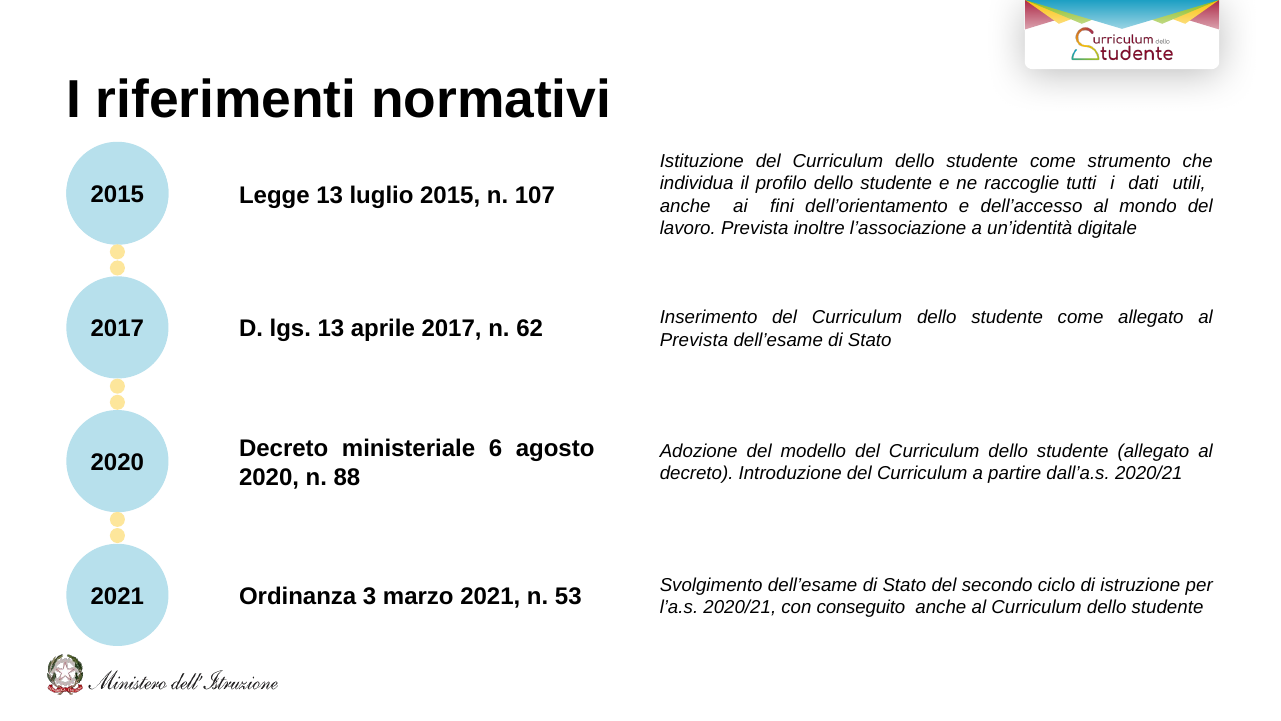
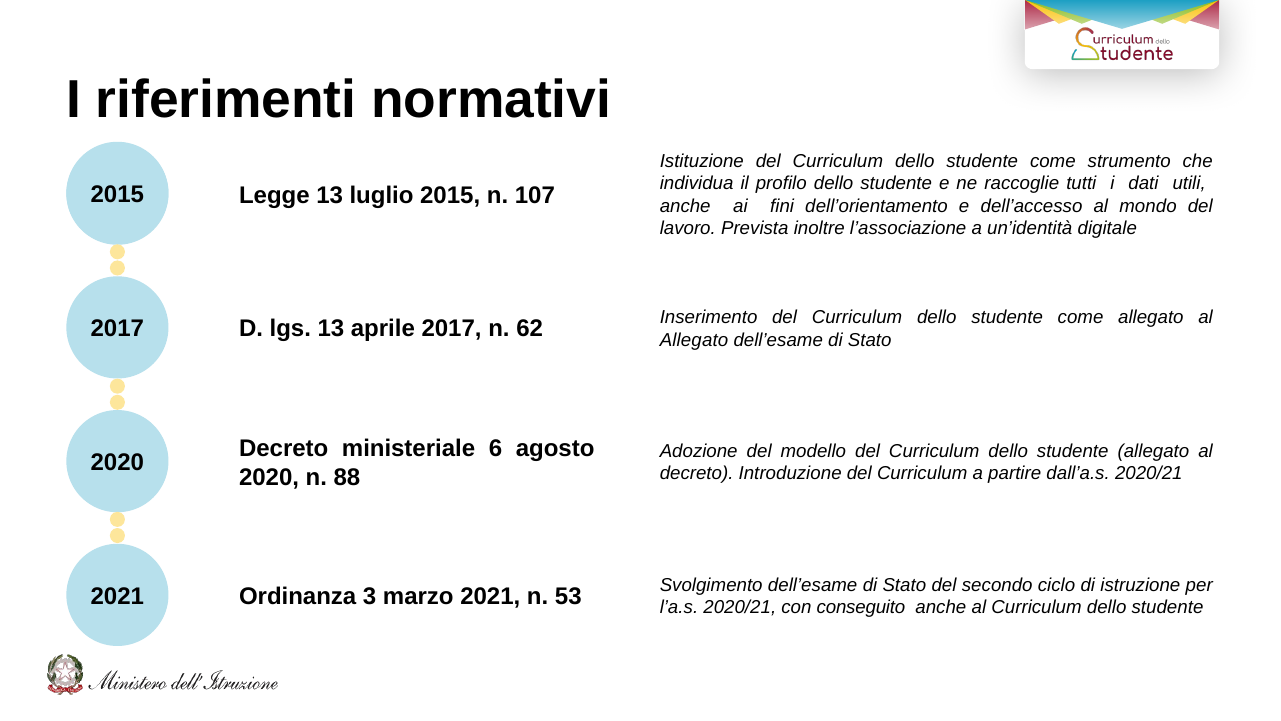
Prevista: Prevista -> Allegato (694, 340)
